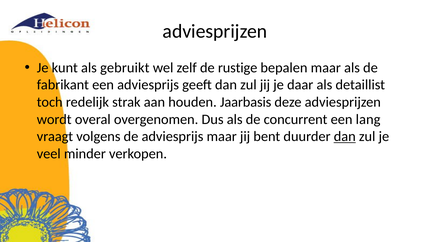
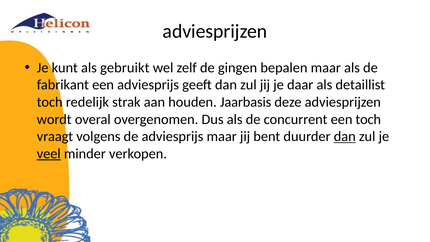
rustige: rustige -> gingen (238, 68)
een lang: lang -> toch (368, 119)
veel underline: none -> present (49, 154)
